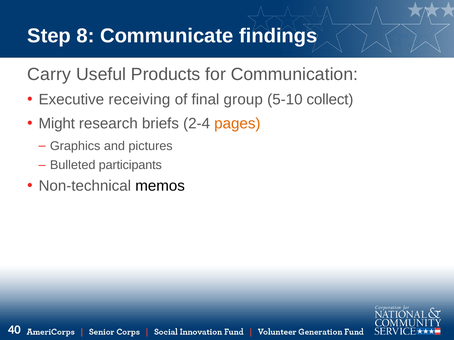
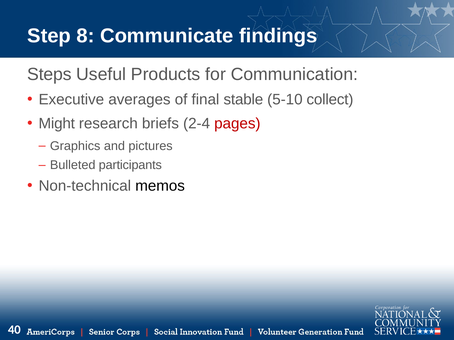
Carry: Carry -> Steps (49, 74)
receiving: receiving -> averages (139, 100)
group: group -> stable (243, 100)
pages colour: orange -> red (237, 124)
